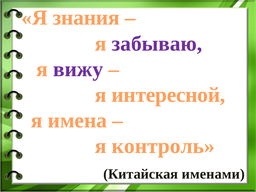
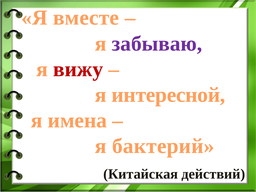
знания: знания -> вместе (86, 18)
вижу colour: purple -> red (78, 69)
контроль: контроль -> бактерий (163, 146)
именами: именами -> действий (213, 174)
